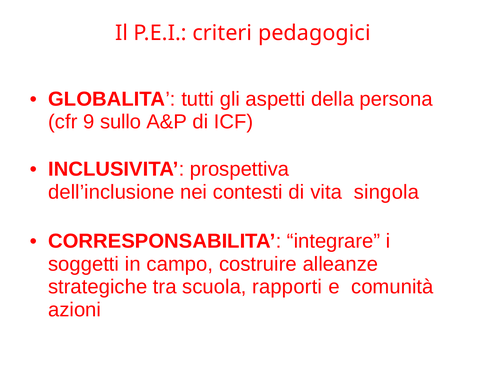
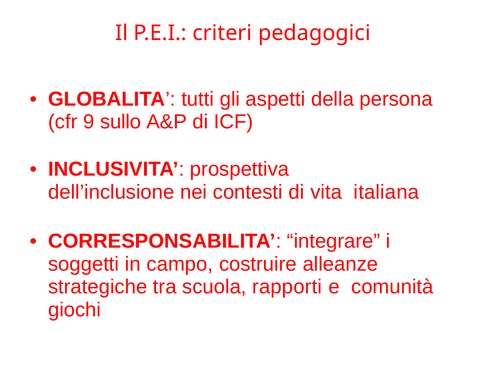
singola: singola -> italiana (386, 192)
azioni: azioni -> giochi (75, 309)
